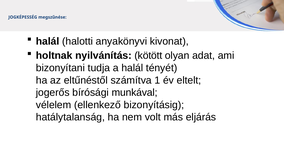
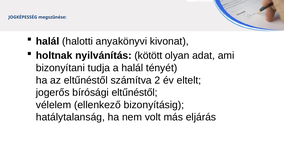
1: 1 -> 2 (157, 80)
bírósági munkával: munkával -> eltűnéstől (135, 92)
